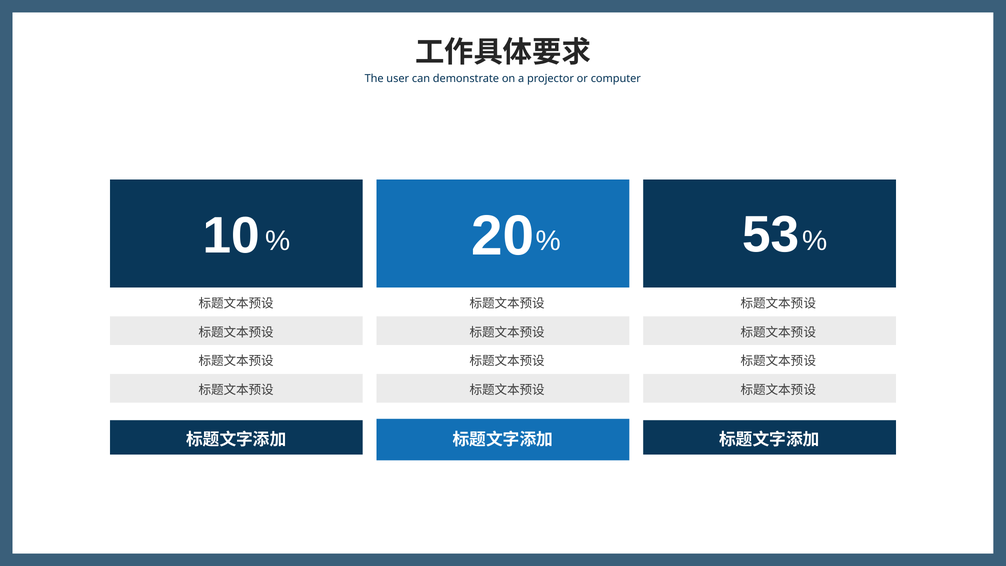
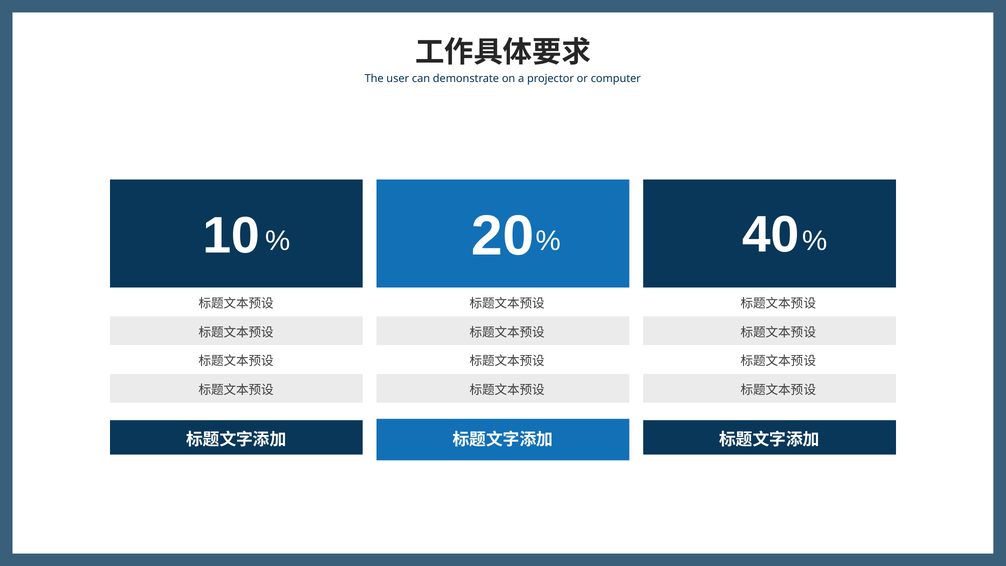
53: 53 -> 40 (771, 235)
